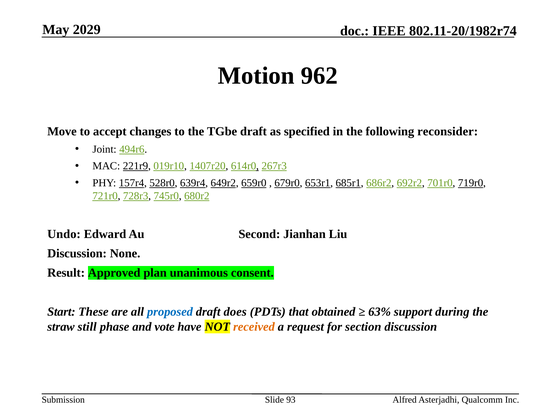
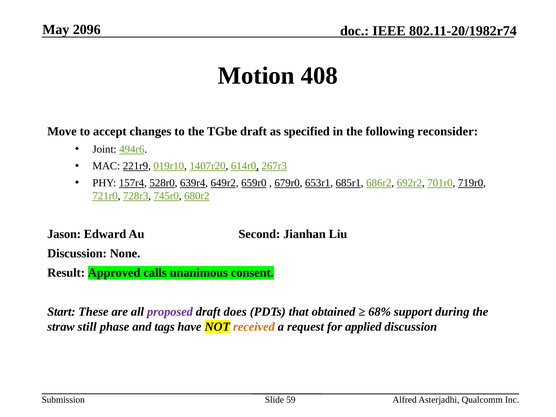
2029: 2029 -> 2096 (87, 29)
962: 962 -> 408 (319, 76)
Undo: Undo -> Jason (64, 234)
plan: plan -> calls (155, 273)
proposed colour: blue -> purple (170, 312)
63%: 63% -> 68% (380, 312)
vote: vote -> tags (165, 327)
section: section -> applied (363, 327)
93: 93 -> 59 (291, 400)
